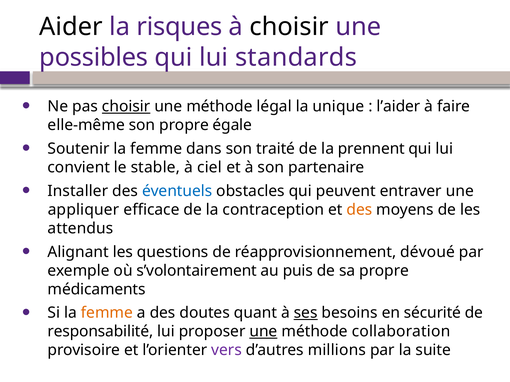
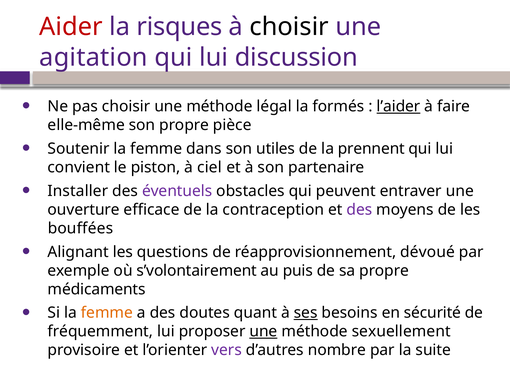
Aider colour: black -> red (71, 27)
possibles: possibles -> agitation (94, 57)
standards: standards -> discussion (296, 57)
choisir underline: present -> none (126, 106)
unique: unique -> formés (338, 106)
l’aider underline: none -> present (398, 106)
égale: égale -> pièce (232, 125)
traité: traité -> utiles (276, 149)
stable: stable -> piston (155, 168)
éventuels colour: blue -> purple (177, 191)
appliquer: appliquer -> ouverture (84, 210)
des colour: orange -> purple (359, 210)
attendus: attendus -> bouffées (80, 229)
responsabilité: responsabilité -> fréquemment (100, 332)
collaboration: collaboration -> sexuellement (401, 332)
millions: millions -> nombre (337, 351)
